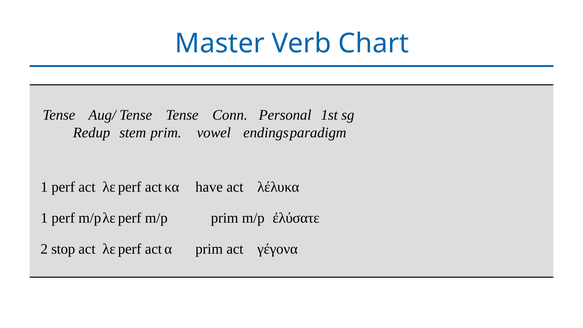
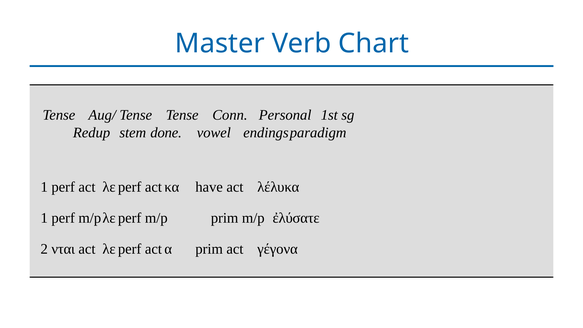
stem prim: prim -> done (166, 133)
stop: stop -> νται (63, 249)
